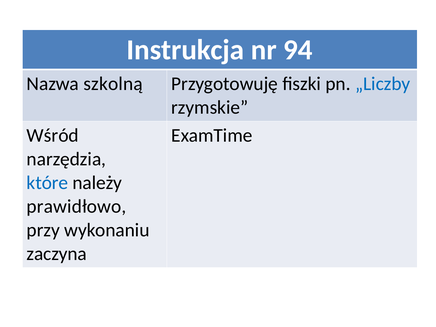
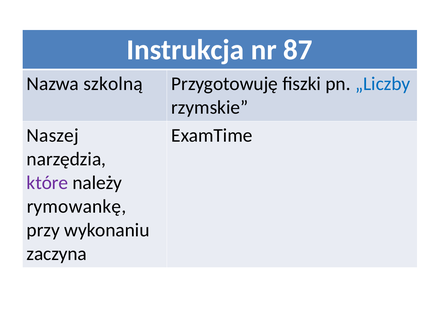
94: 94 -> 87 (298, 50)
Wśród: Wśród -> Naszej (53, 135)
które colour: blue -> purple (47, 183)
prawidłowo: prawidłowo -> rymowankę (76, 206)
